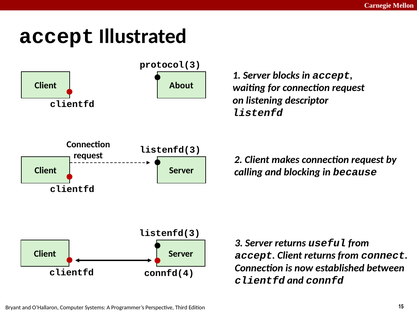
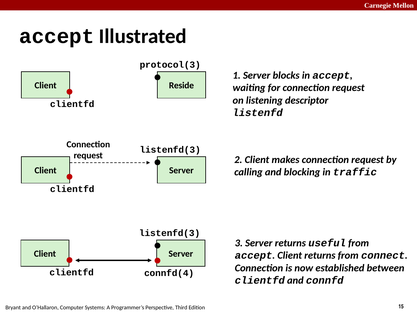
About: About -> Reside (181, 86)
because: because -> traffic (355, 173)
